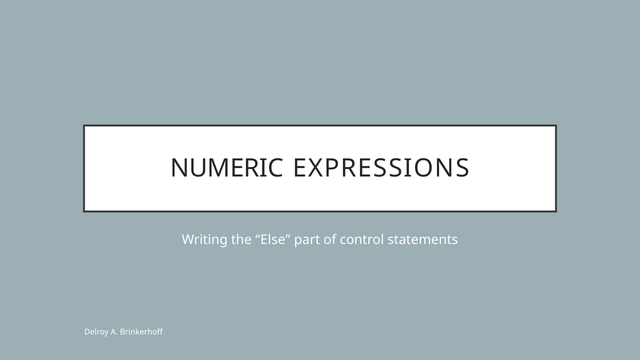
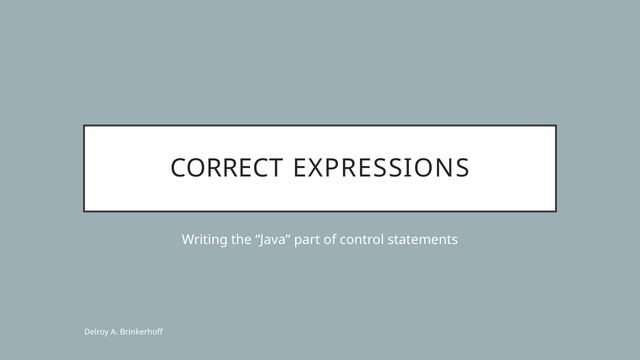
NUMERIC: NUMERIC -> CORRECT (227, 168)
Else: Else -> Java (273, 240)
